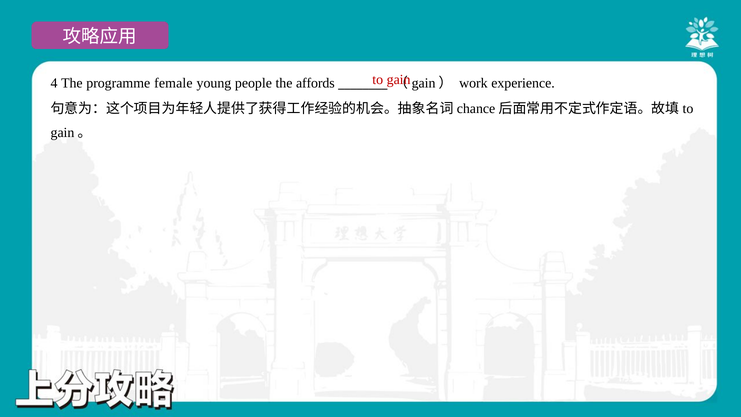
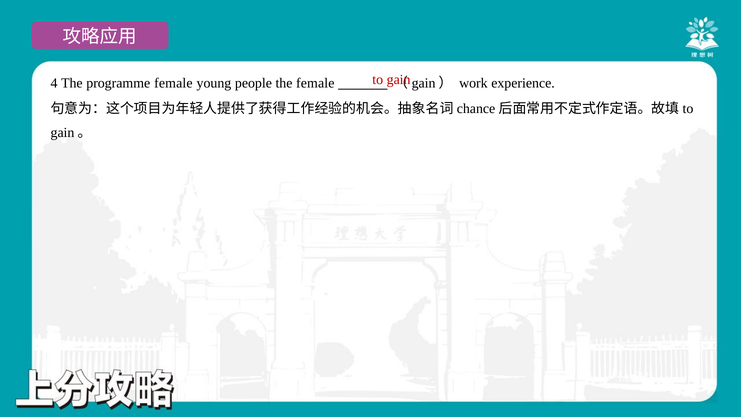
the affords: affords -> female (315, 83)
